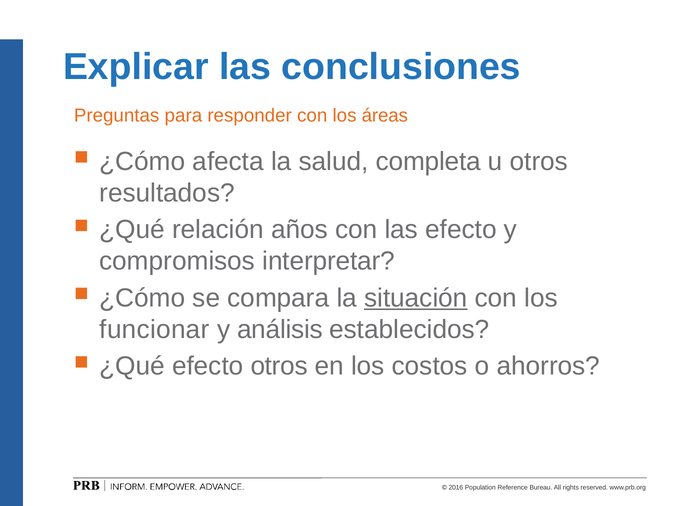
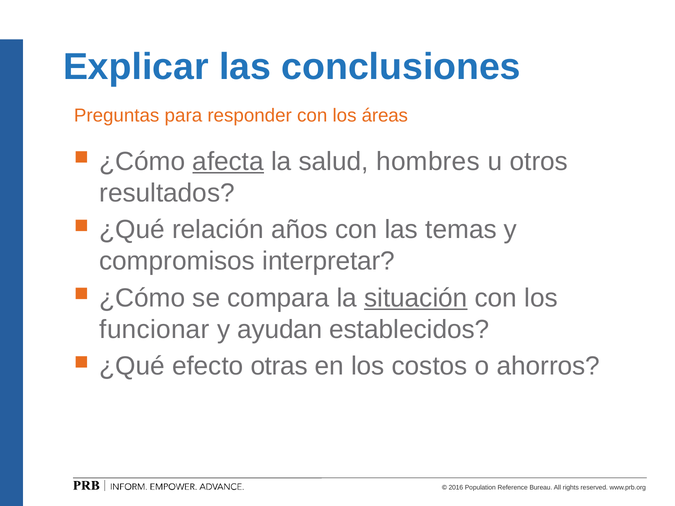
afecta underline: none -> present (228, 162)
completa: completa -> hombres (428, 162)
las efecto: efecto -> temas (461, 230)
análisis: análisis -> ayudan (280, 330)
efecto otros: otros -> otras (279, 366)
